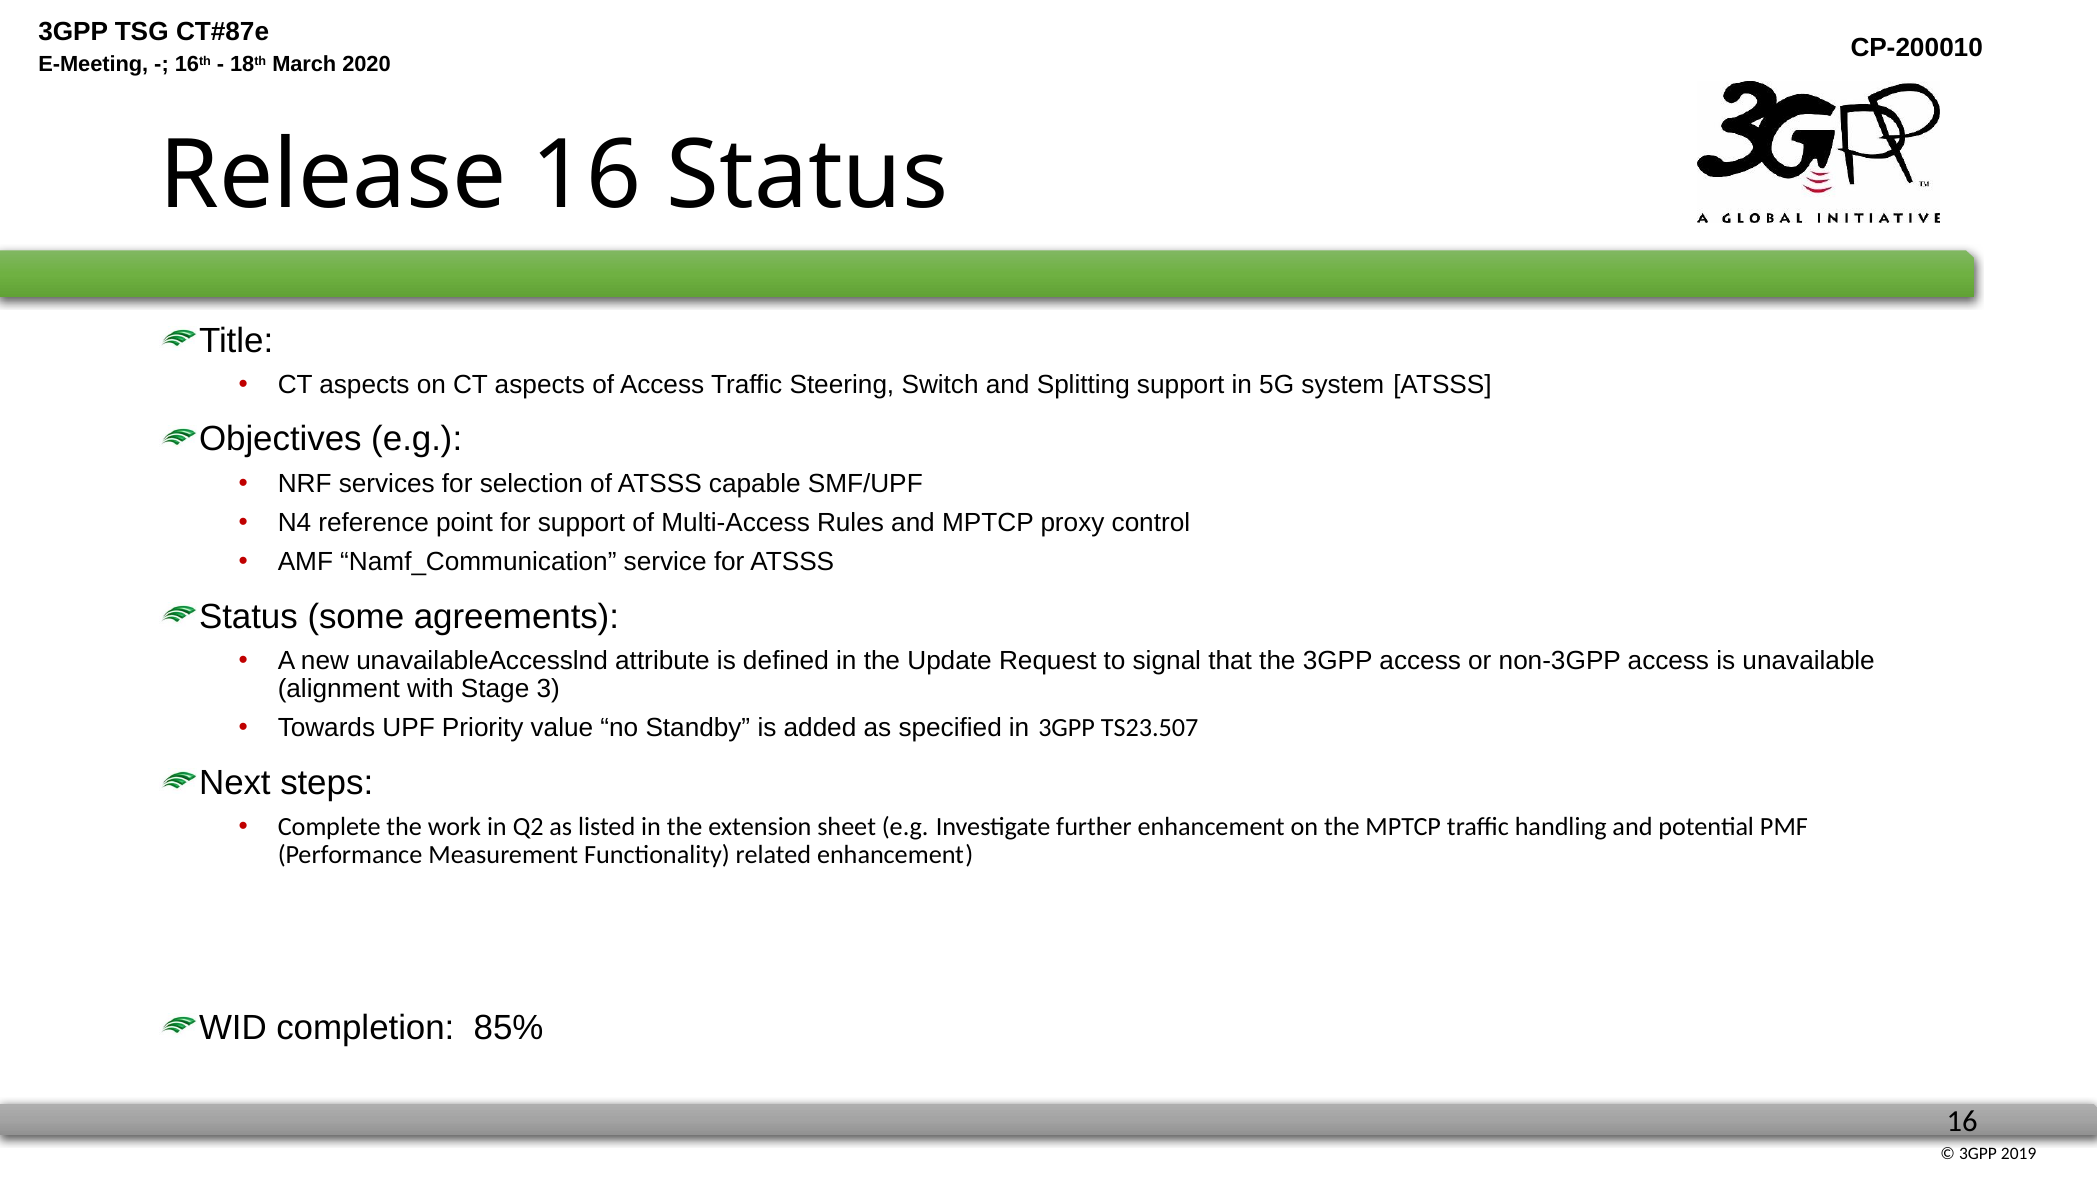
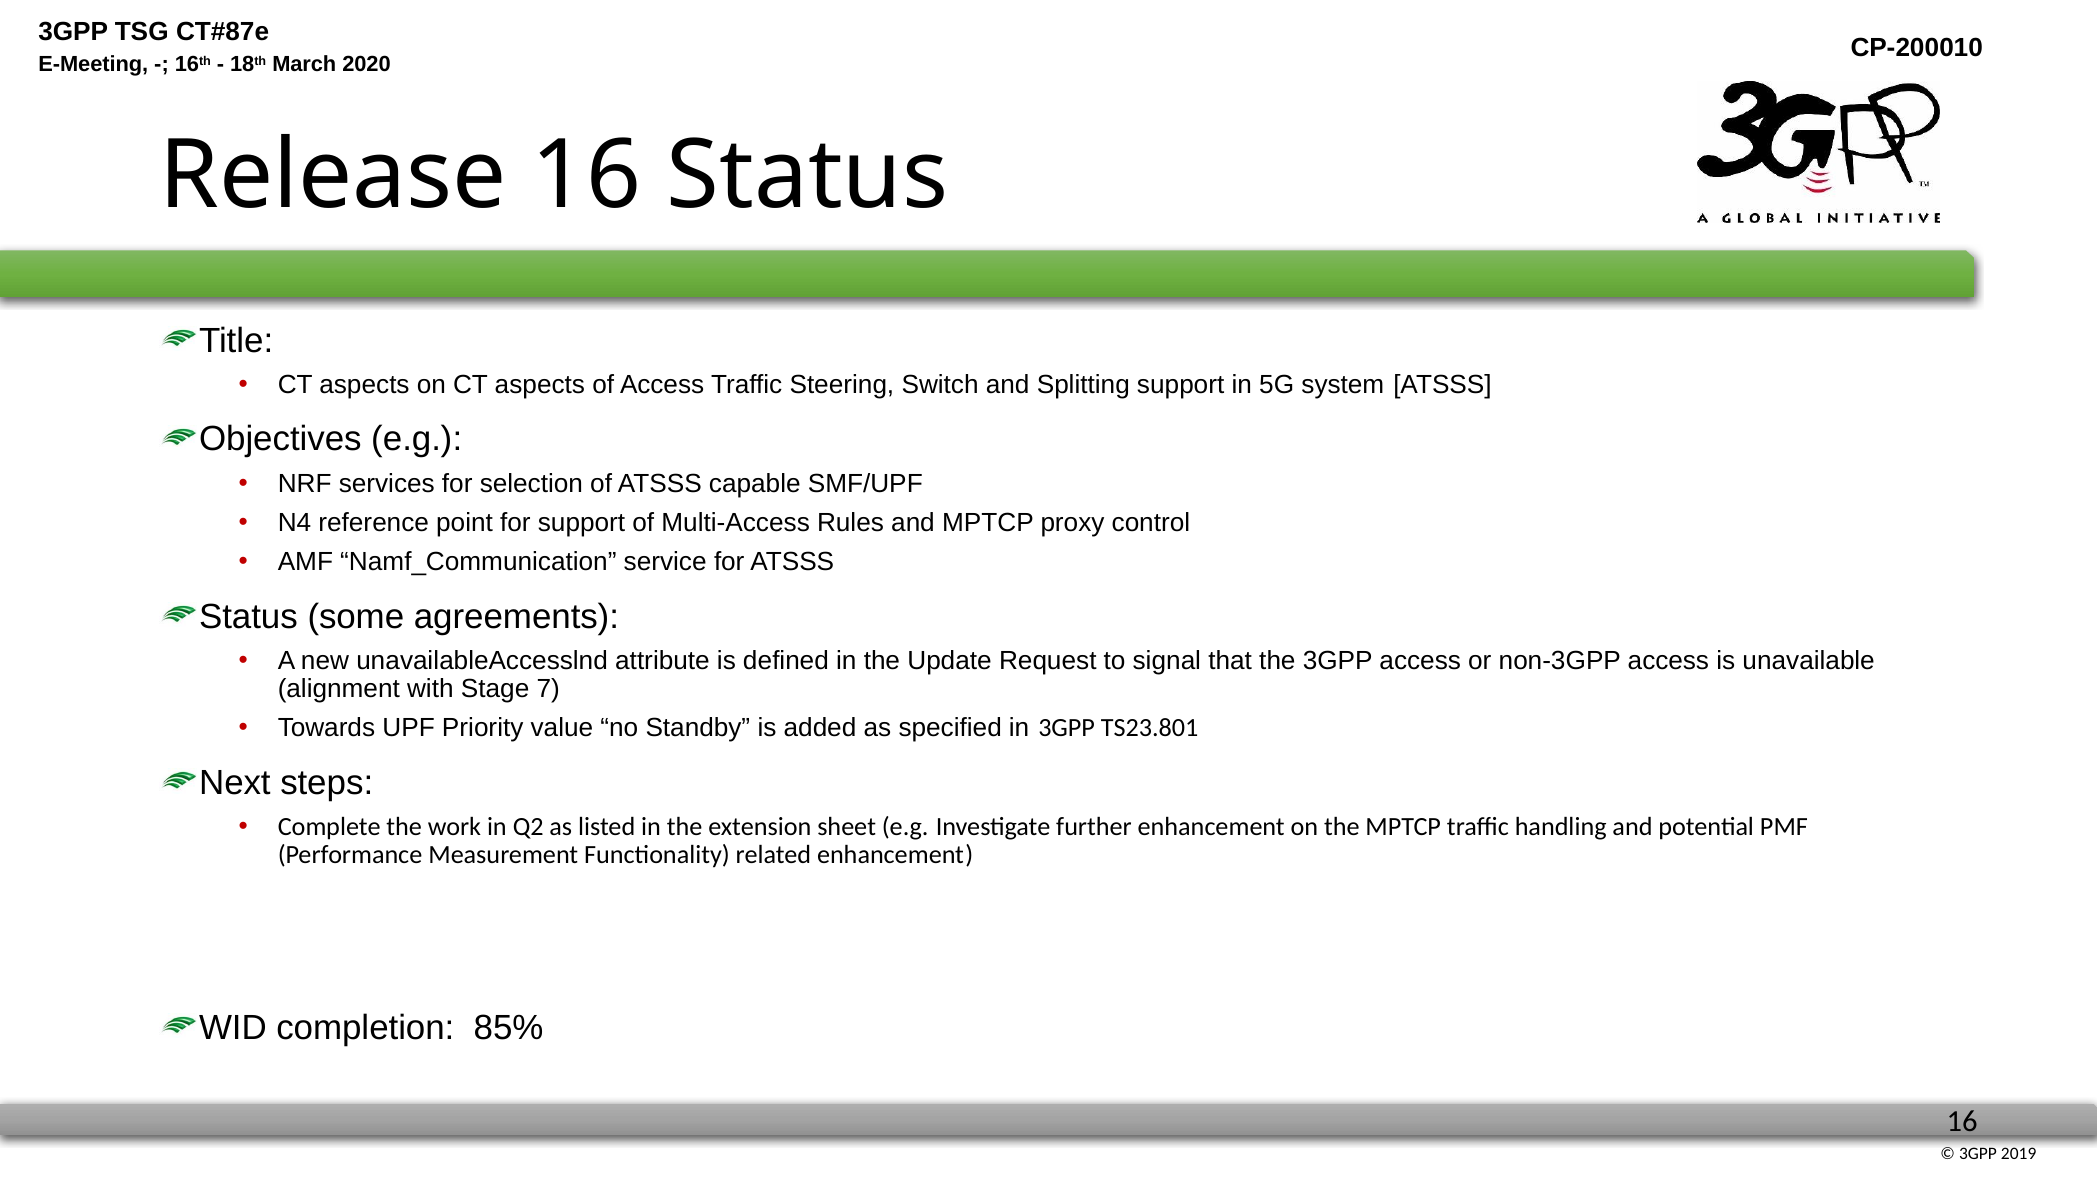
3: 3 -> 7 (548, 689)
TS23.507: TS23.507 -> TS23.801 (1150, 728)
